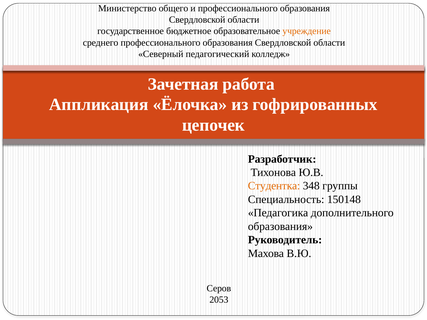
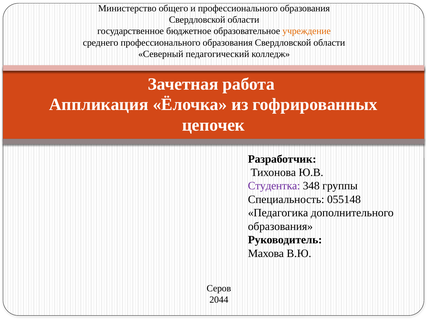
Студентка colour: orange -> purple (274, 186)
150148: 150148 -> 055148 (344, 200)
2053: 2053 -> 2044 (219, 300)
